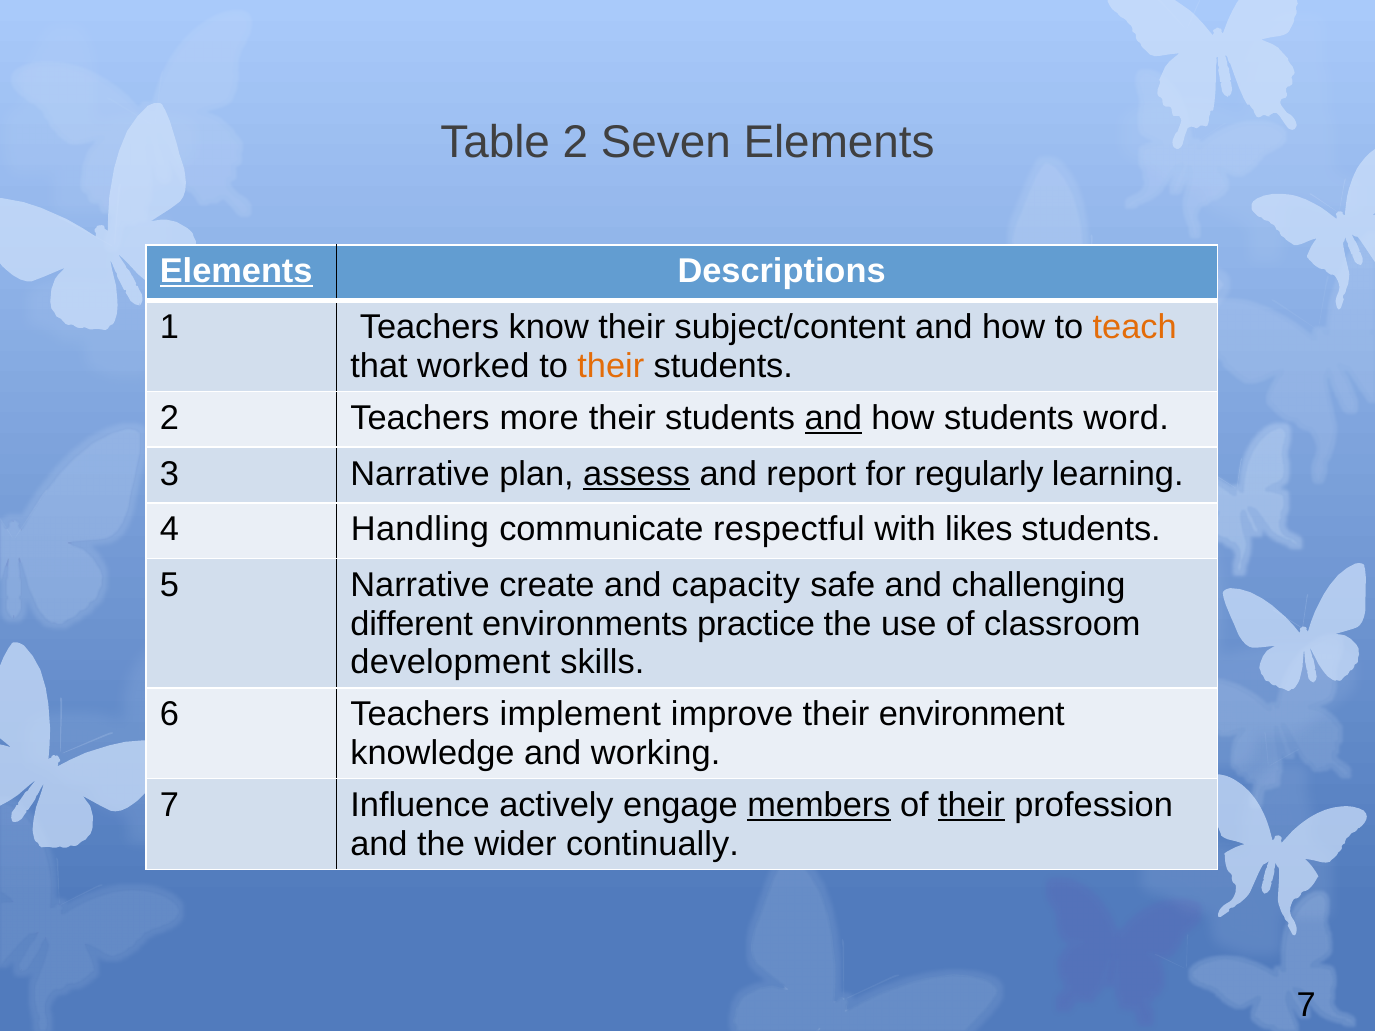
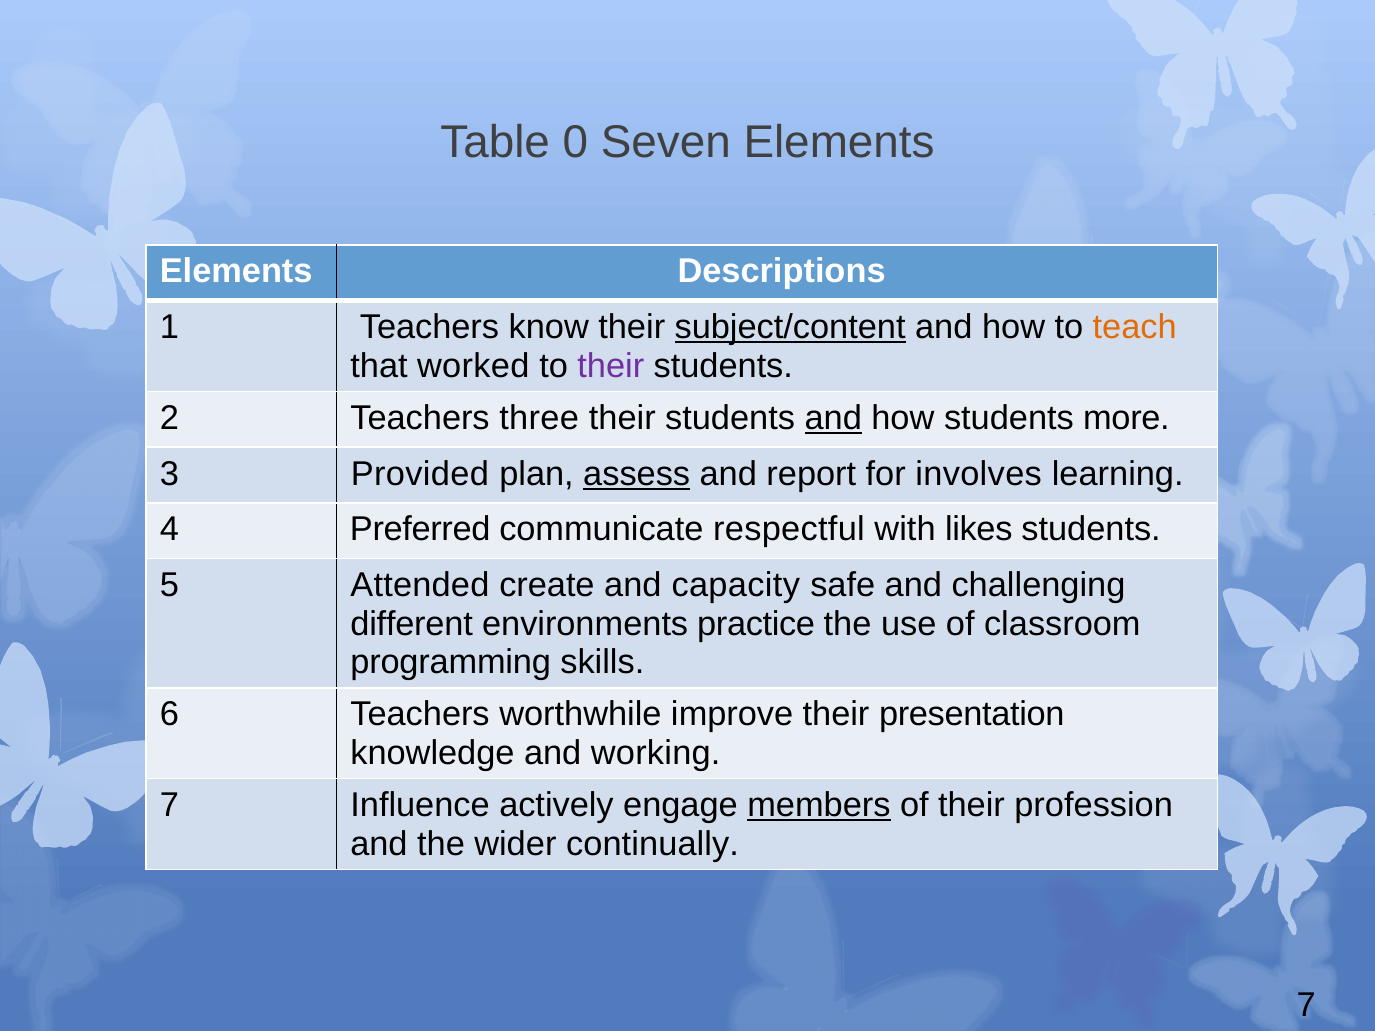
Table 2: 2 -> 0 (575, 143)
Elements underline: present -> none (236, 272)
subject/content underline: none -> present (790, 327)
their colour: orange -> purple (611, 366)
more: more -> three (539, 418)
word: word -> more (1126, 418)
3 Narrative: Narrative -> Provided (420, 474)
regularly: regularly -> involves (979, 474)
Handling: Handling -> Preferred (420, 530)
5 Narrative: Narrative -> Attended (420, 585)
development: development -> programming (451, 662)
implement: implement -> worthwhile (580, 715)
environment: environment -> presentation (972, 715)
their underline: present -> none (971, 805)
